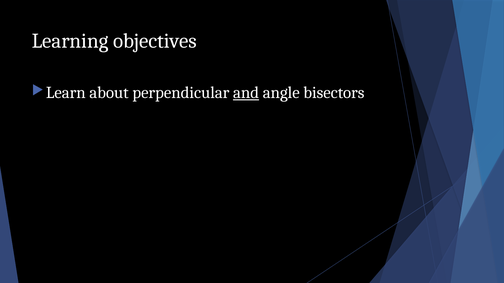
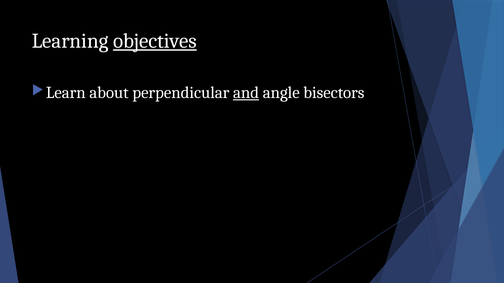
objectives underline: none -> present (155, 41)
